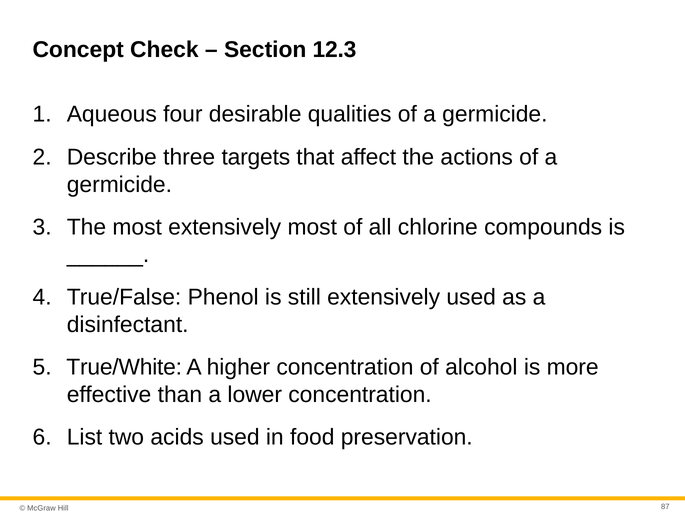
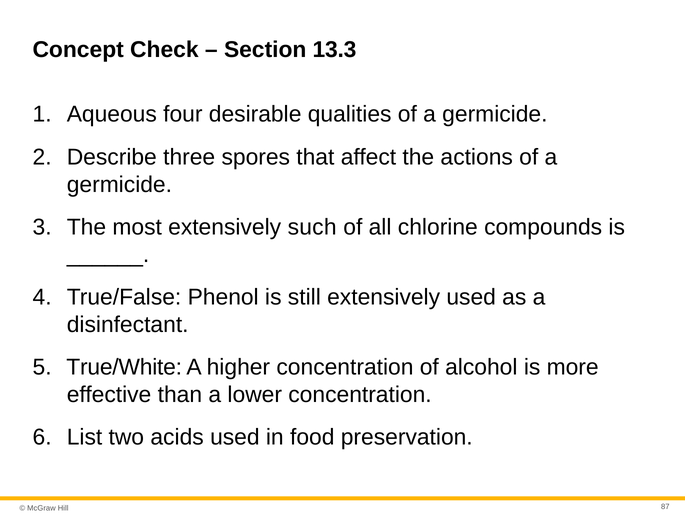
12.3: 12.3 -> 13.3 (334, 50)
targets: targets -> spores (256, 157)
extensively most: most -> such (312, 227)
